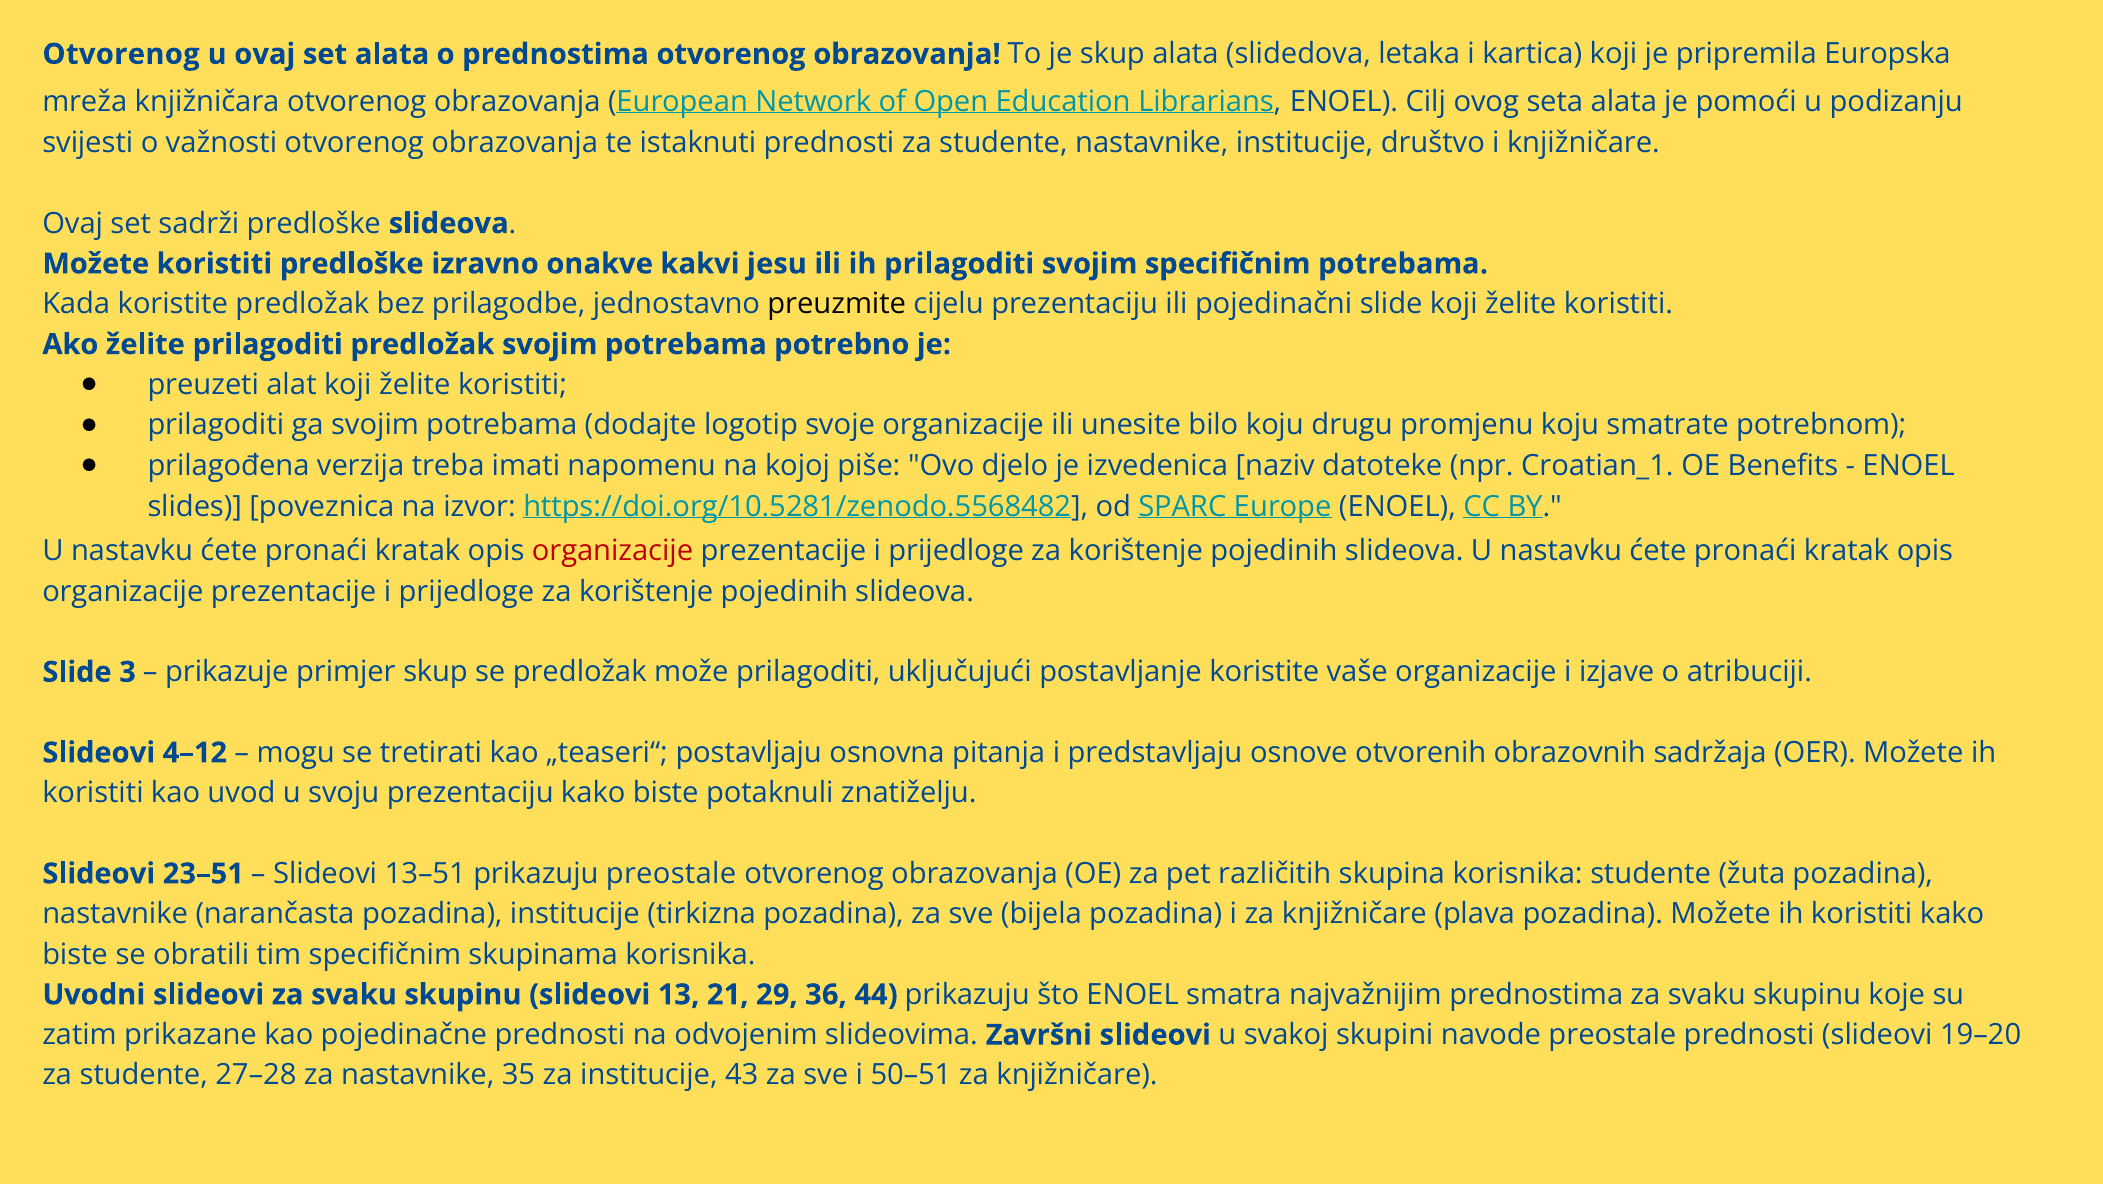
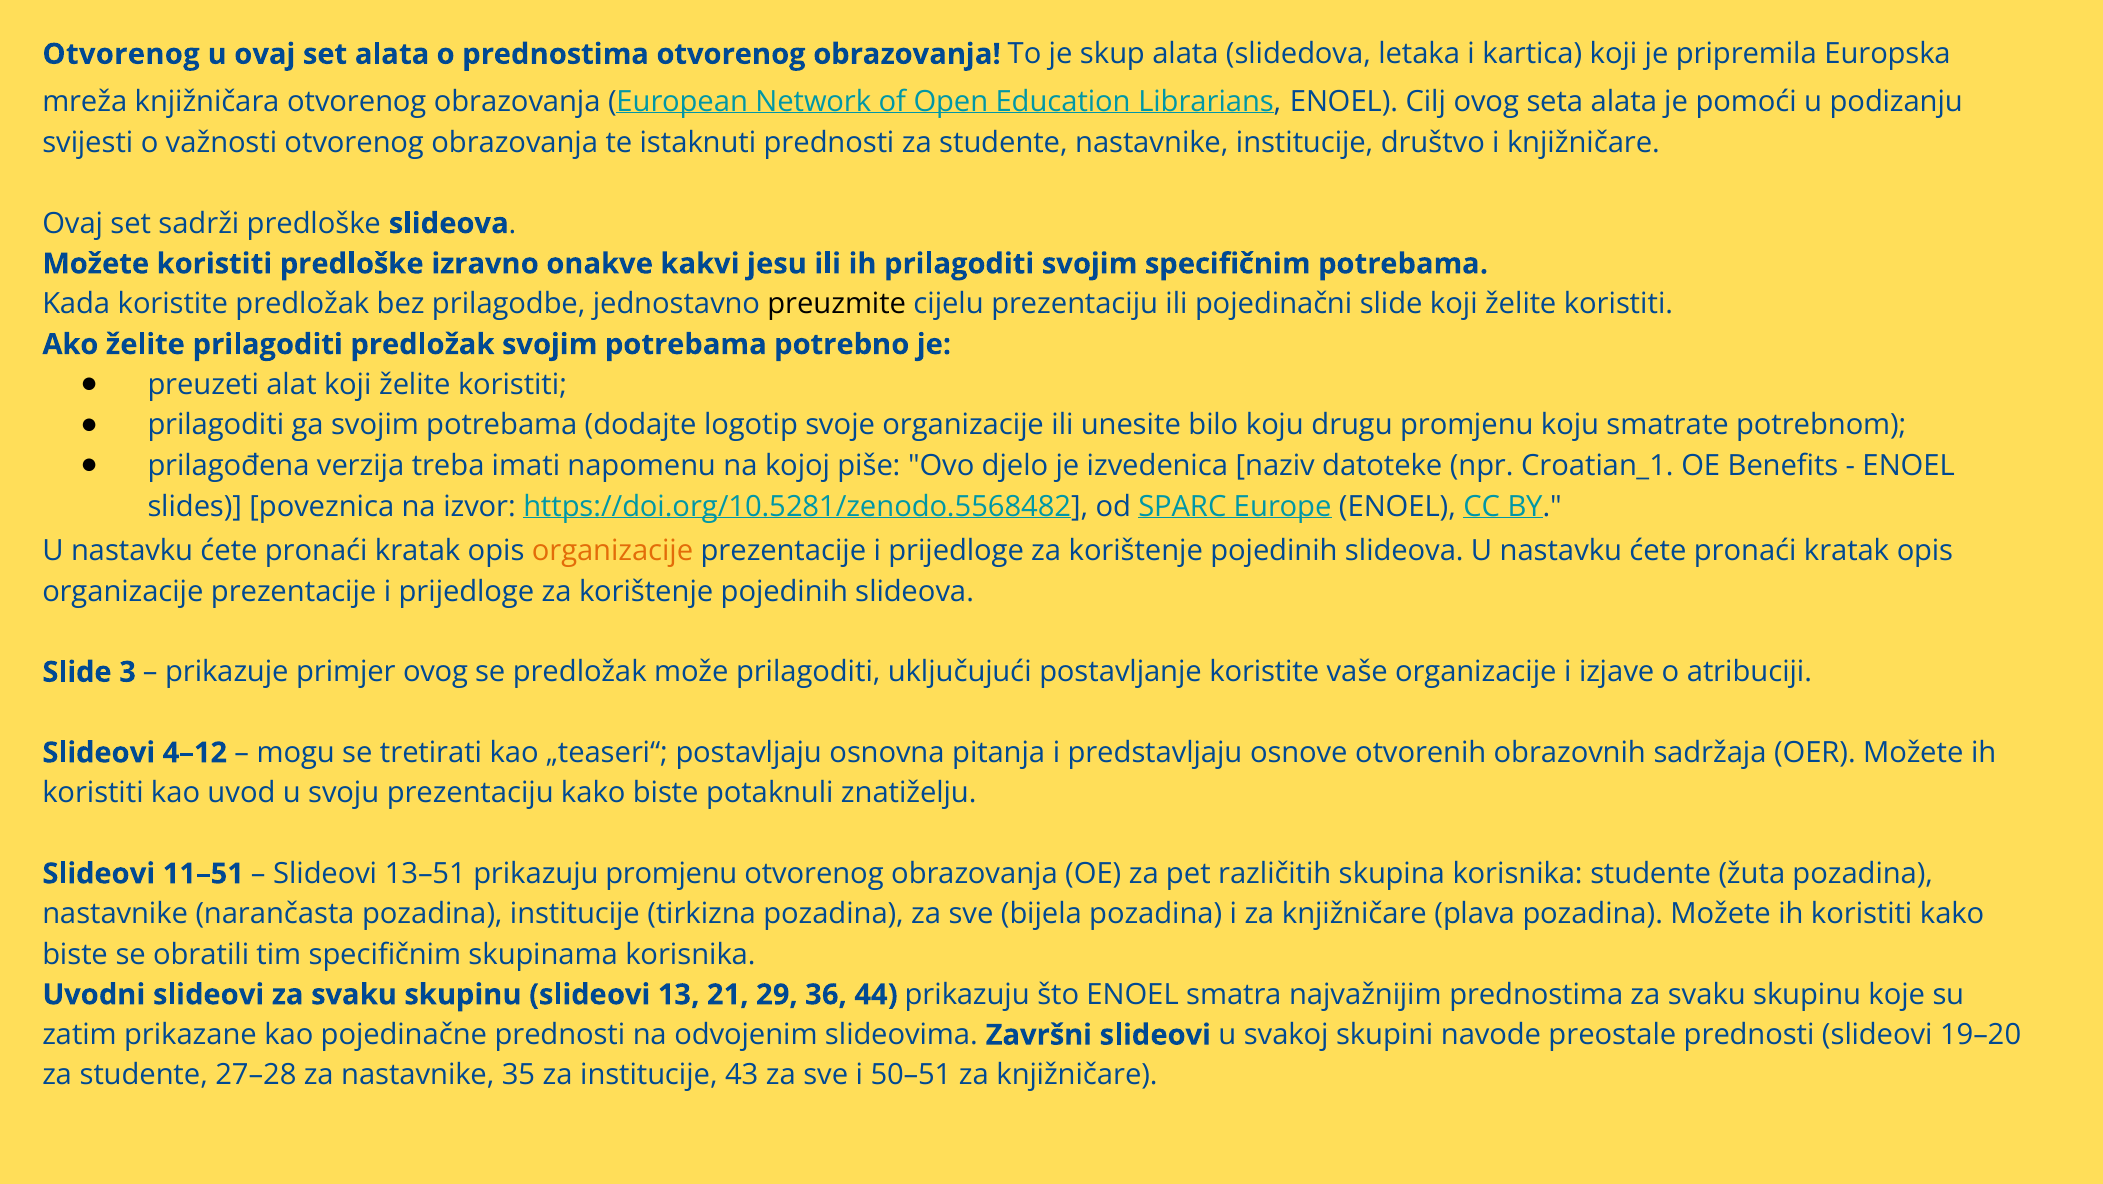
organizacije colour: red -> orange (613, 551)
primjer skup: skup -> ovog (436, 672)
23–51: 23–51 -> 11–51 (203, 874)
prikazuju preostale: preostale -> promjenu (671, 874)
